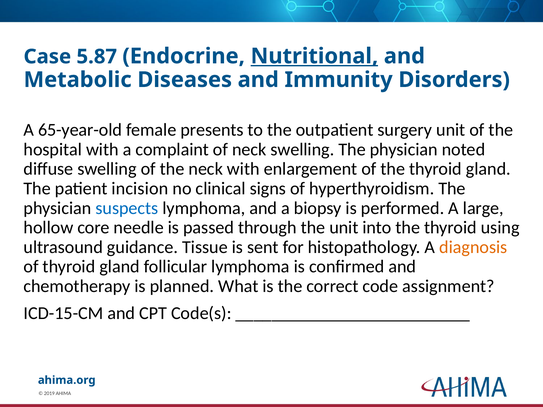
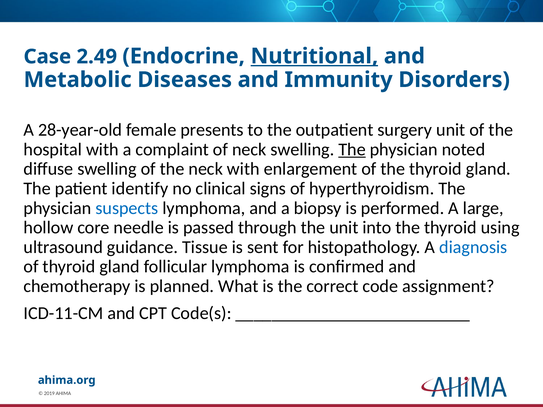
5.87: 5.87 -> 2.49 (97, 57)
65-year-old: 65-year-old -> 28-year-old (80, 130)
The underline: none -> present (352, 150)
incision: incision -> identify (140, 189)
diagnosis colour: orange -> blue (473, 247)
ICD-15-CM: ICD-15-CM -> ICD-11-CM (63, 313)
